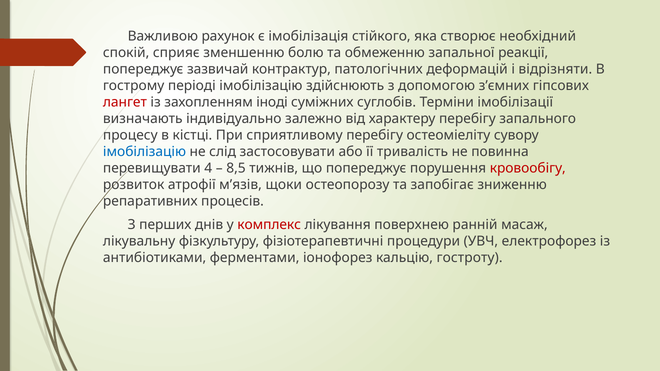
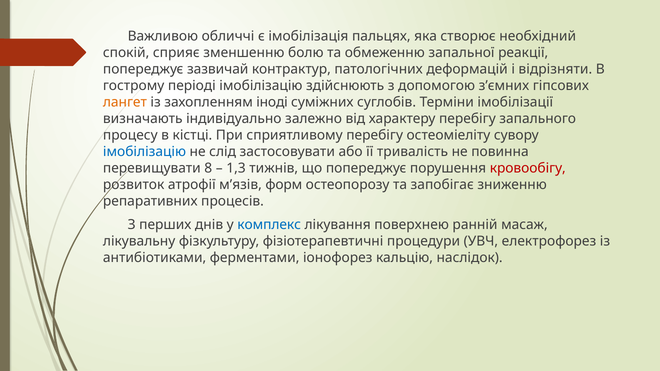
рахунок: рахунок -> обличчі (228, 36)
стійкого: стійкого -> пальцях (381, 36)
лангет colour: red -> orange (125, 102)
4: 4 -> 8 (208, 168)
8,5: 8,5 -> 1,3 (236, 168)
щоки: щоки -> форм (284, 185)
комплекс colour: red -> blue (269, 225)
гостроту: гостроту -> наслідок (470, 258)
